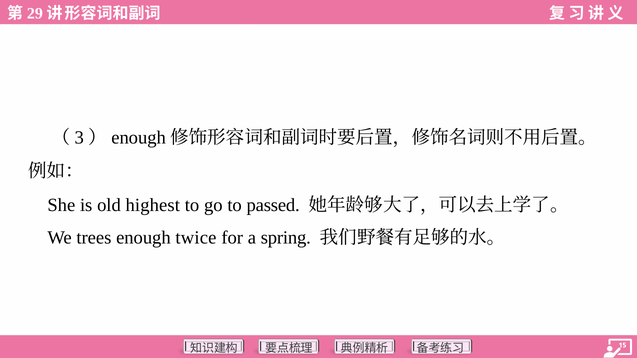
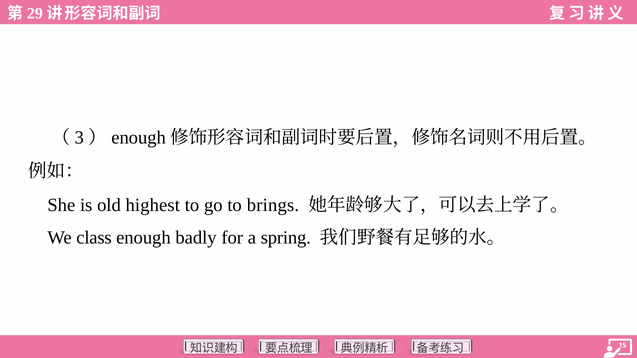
passed: passed -> brings (273, 205)
trees: trees -> class (94, 238)
twice: twice -> badly (196, 238)
